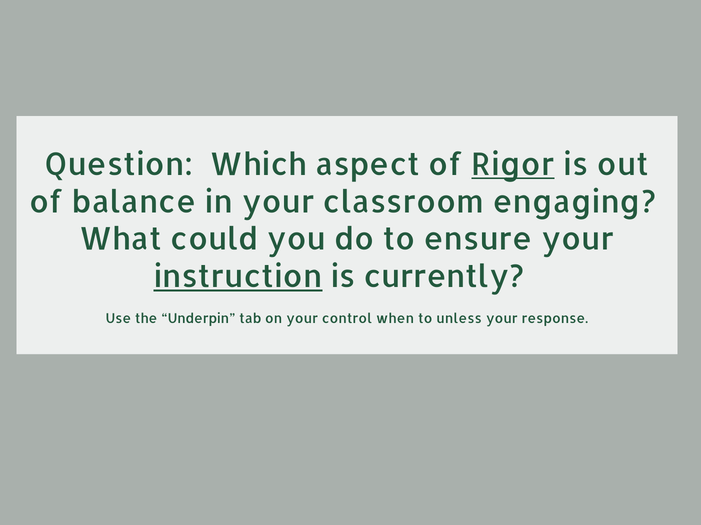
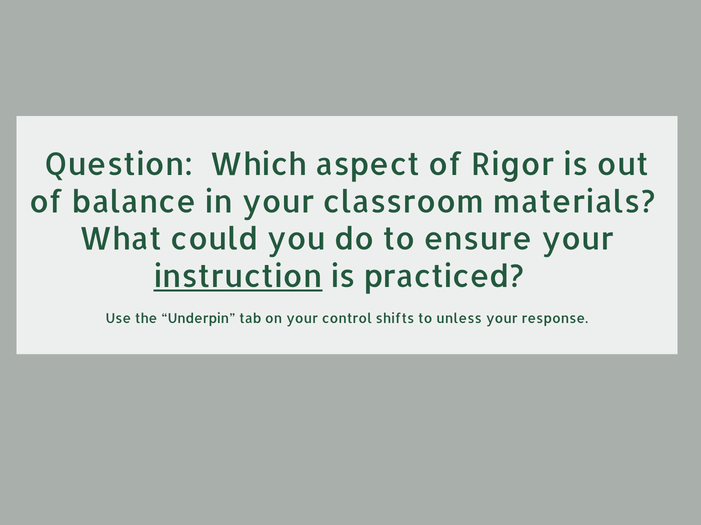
Rigor underline: present -> none (513, 165)
engaging: engaging -> materials (574, 203)
currently: currently -> practiced (444, 277)
when: when -> shifts (395, 319)
